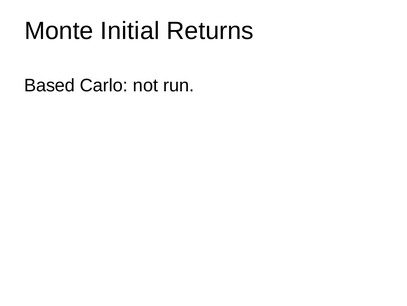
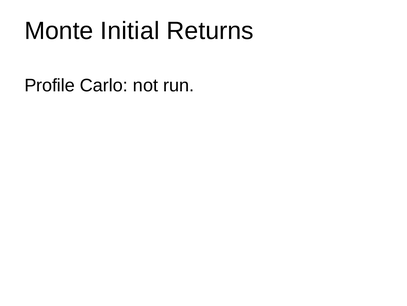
Based: Based -> Profile (50, 85)
